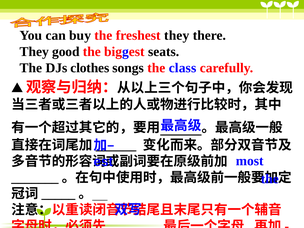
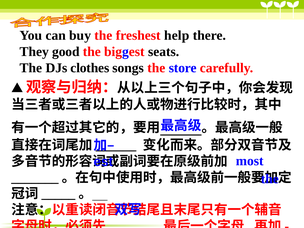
freshest they: they -> help (177, 35)
class: class -> store (183, 68)
